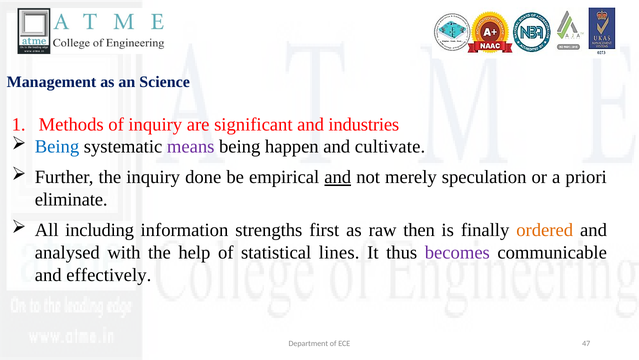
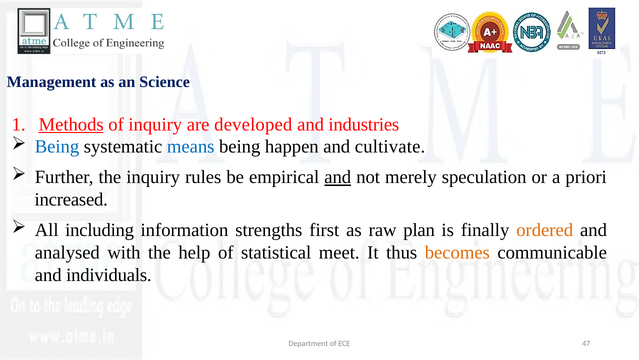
Methods underline: none -> present (71, 124)
significant: significant -> developed (253, 124)
means colour: purple -> blue (191, 147)
done: done -> rules (203, 177)
eliminate: eliminate -> increased (71, 199)
then: then -> plan (419, 230)
lines: lines -> meet (339, 252)
becomes colour: purple -> orange (457, 252)
effectively: effectively -> individuals (109, 274)
